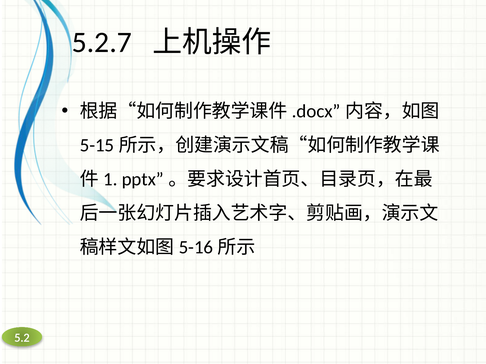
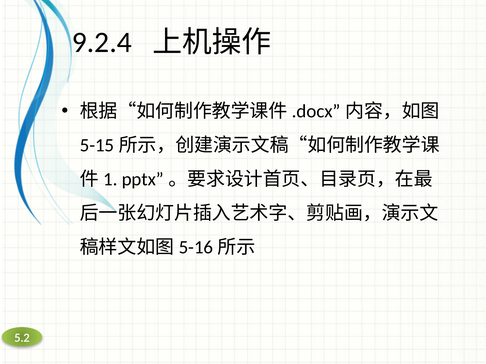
5.2.7: 5.2.7 -> 9.2.4 (102, 42)
